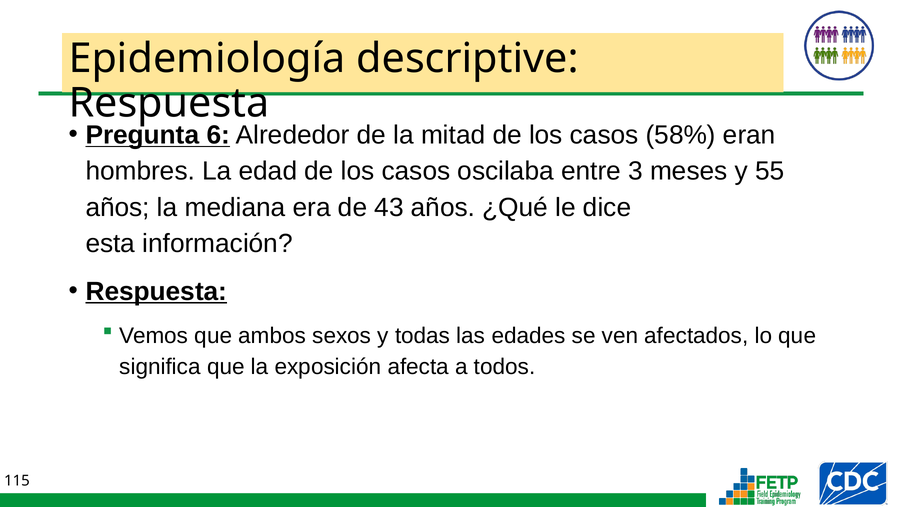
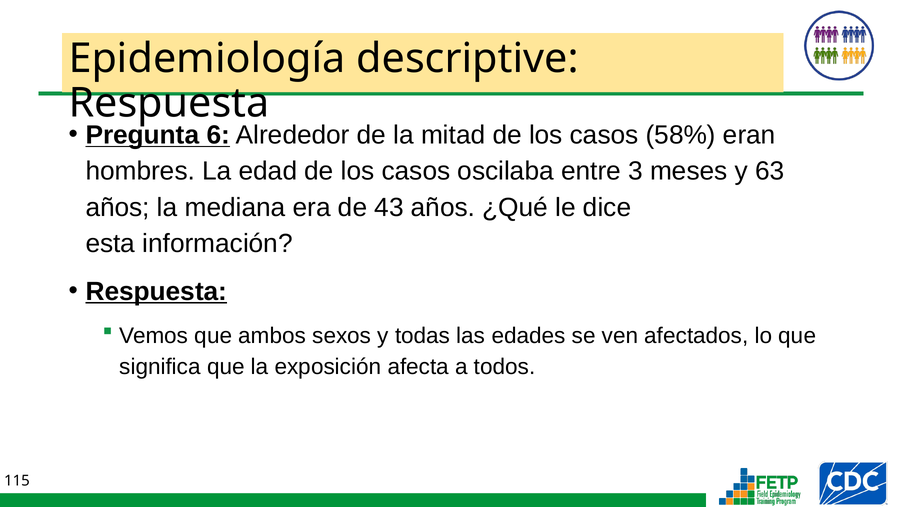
55: 55 -> 63 (770, 171)
